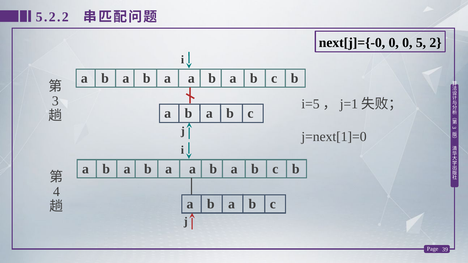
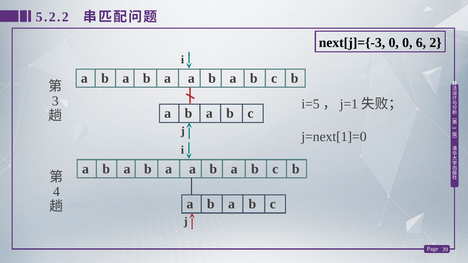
next[j]={-0: next[j]={-0 -> next[j]={-3 (352, 43)
5: 5 -> 6 (421, 43)
